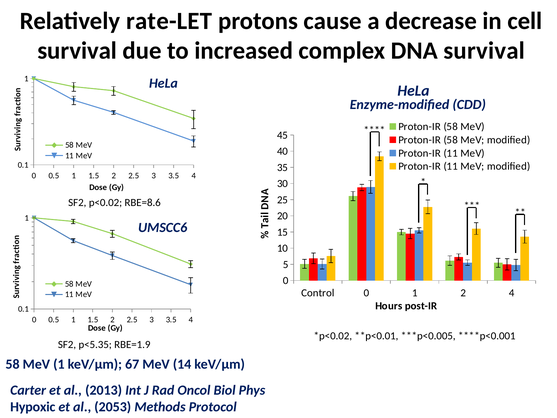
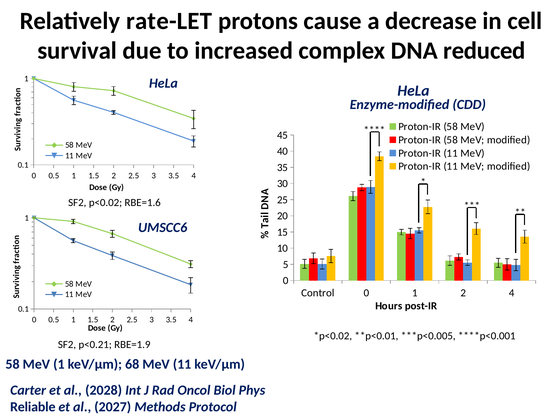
DNA survival: survival -> reduced (484, 51)
RBE=8.6: RBE=8.6 -> RBE=1.6 (143, 203)
p<5.35: p<5.35 -> p<0.21 (95, 344)
67: 67 -> 68 (132, 364)
14: 14 -> 11 (182, 364)
2013: 2013 -> 2028 (104, 390)
Hypoxic: Hypoxic -> Reliable (33, 407)
2053: 2053 -> 2027 (113, 407)
